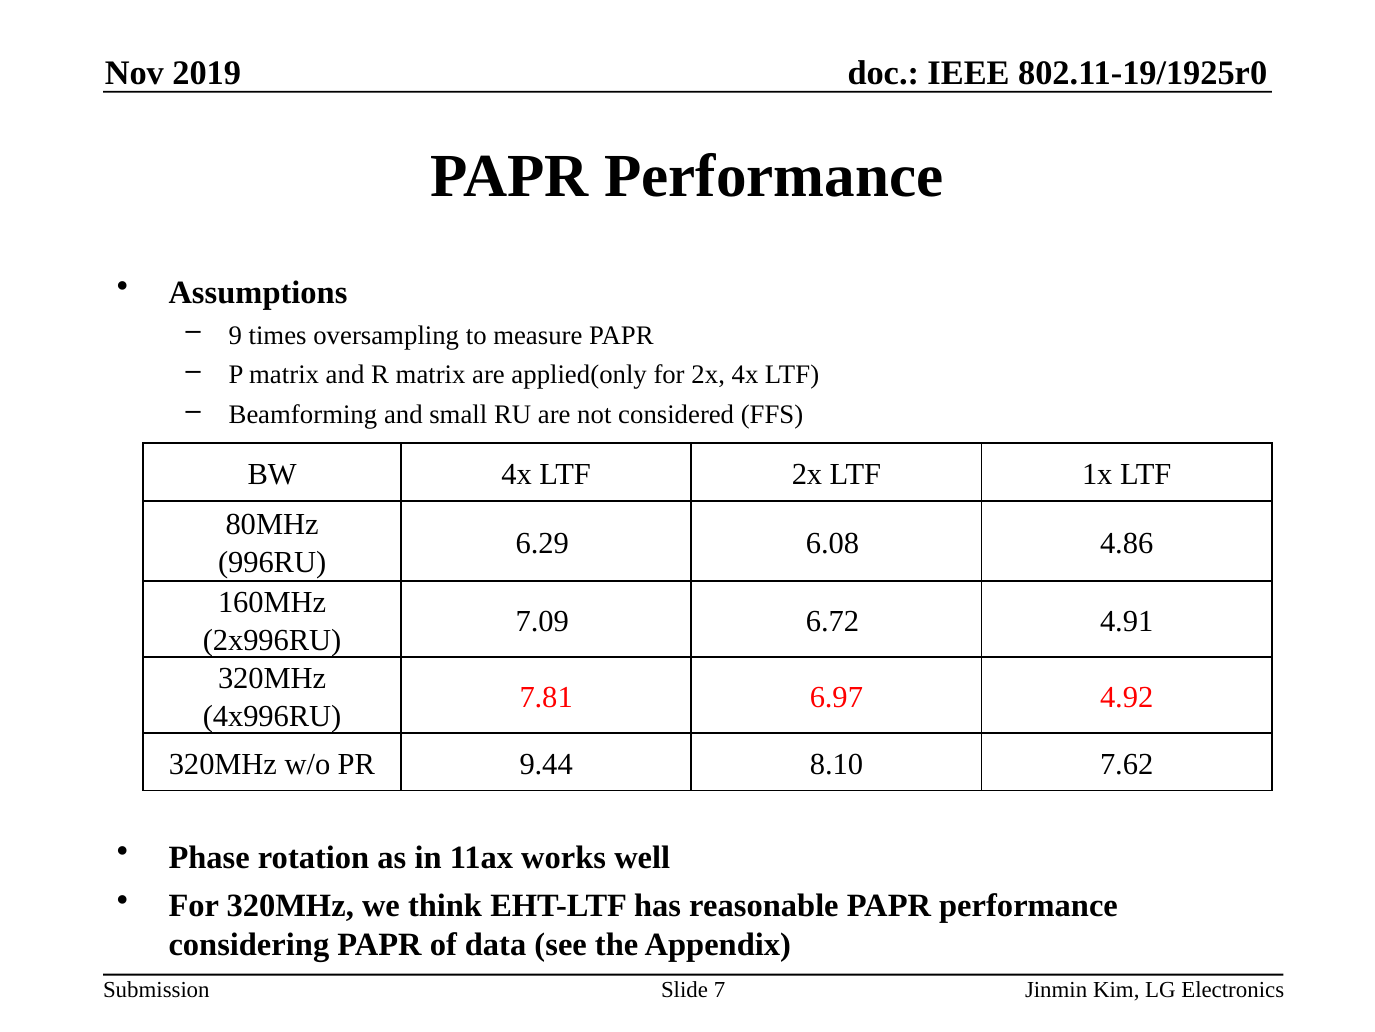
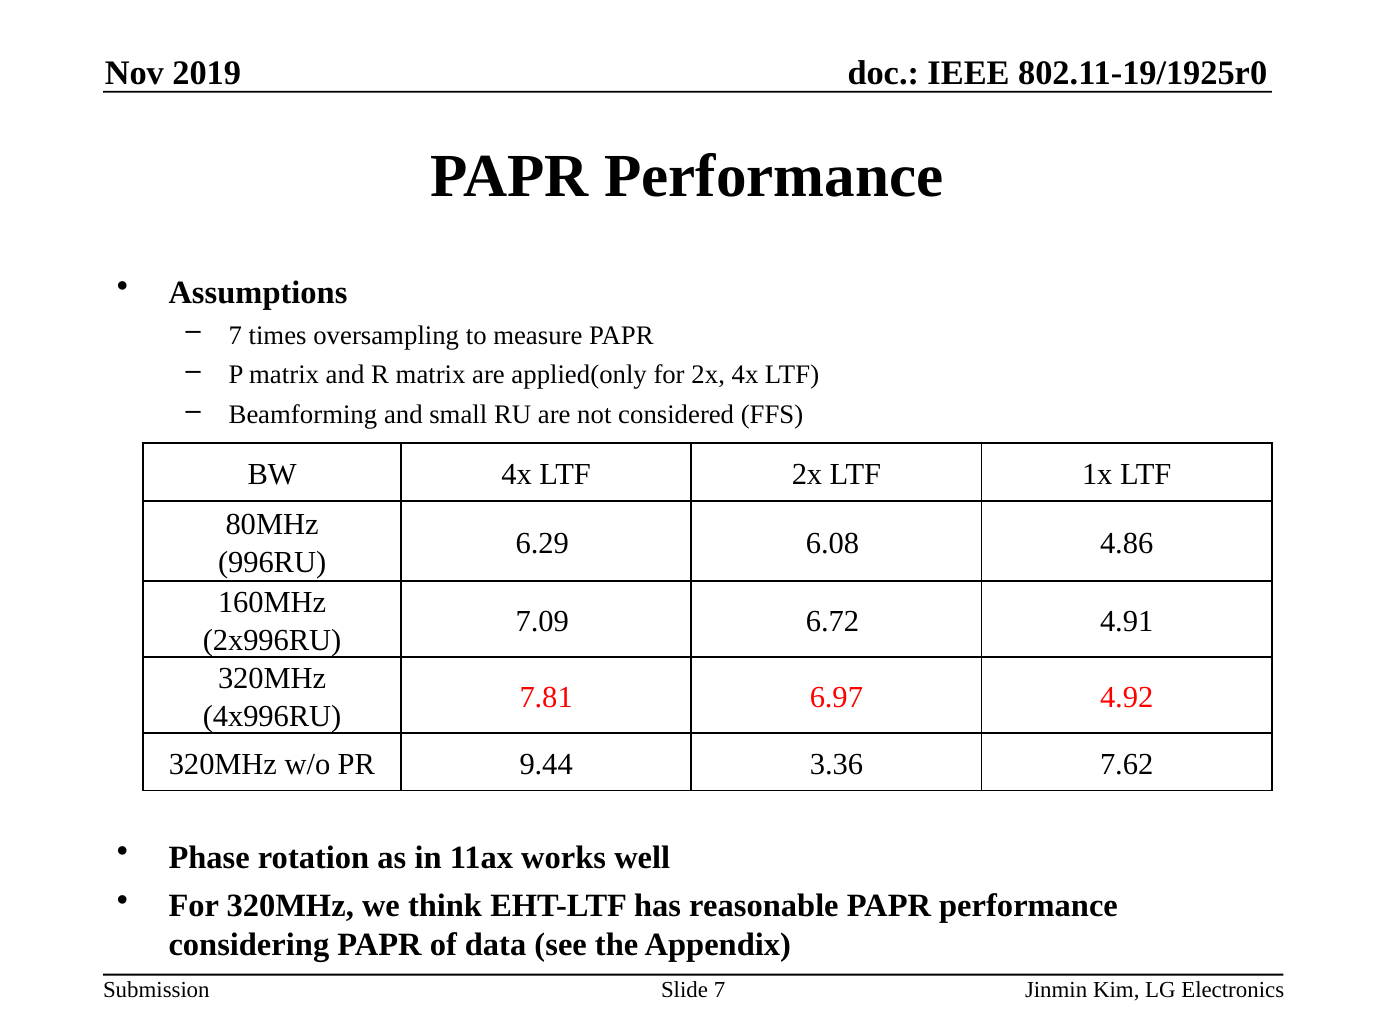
9: 9 -> 7 (235, 335)
8.10: 8.10 -> 3.36 (836, 763)
